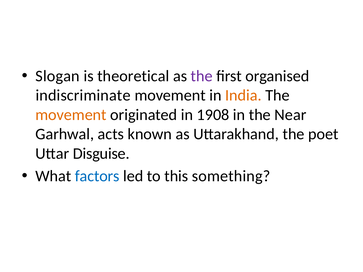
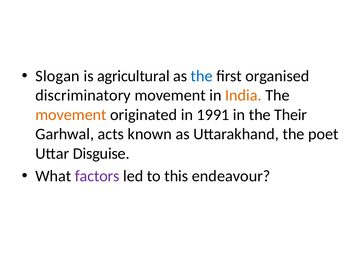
theoretical: theoretical -> agricultural (133, 76)
the colour: purple -> blue (202, 76)
indiscriminate: indiscriminate -> discriminatory (83, 96)
1908: 1908 -> 1991 (213, 115)
Near: Near -> Their (291, 115)
factors colour: blue -> purple (97, 176)
something: something -> endeavour (231, 176)
